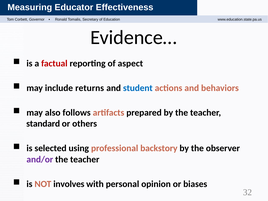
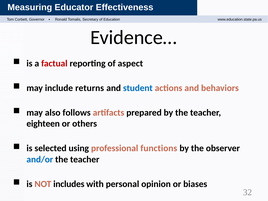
standard: standard -> eighteen (43, 124)
backstory: backstory -> functions (159, 148)
and/or colour: purple -> blue (40, 159)
involves: involves -> includes (69, 184)
